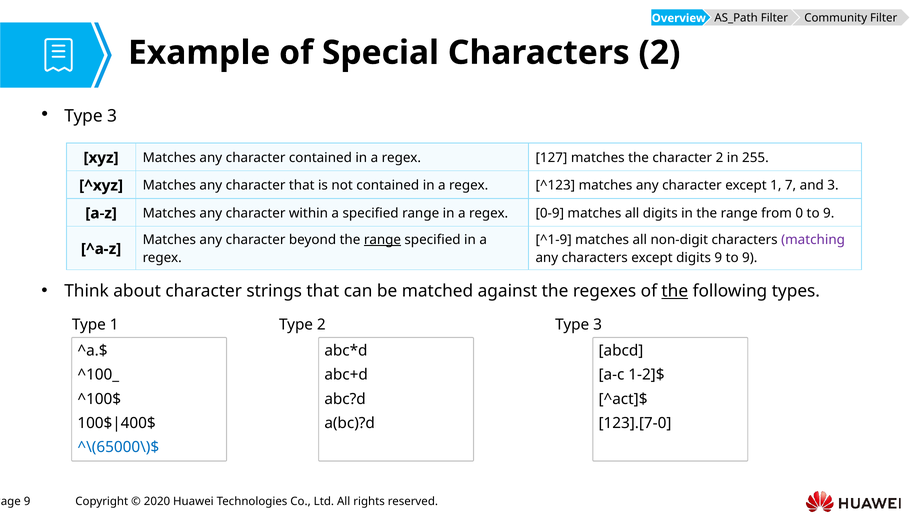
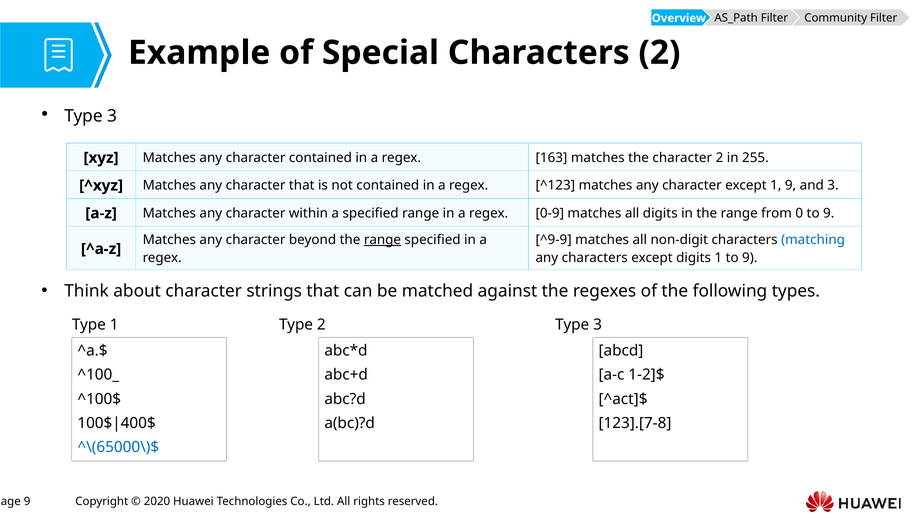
127: 127 -> 163 (551, 158)
1 7: 7 -> 9 (791, 185)
^1-9: ^1-9 -> ^9-9 (554, 240)
matching colour: purple -> blue (813, 240)
digits 9: 9 -> 1 (718, 258)
the underline: present -> none (675, 291)
123].[7-0: 123].[7-0 -> 123].[7-8 (635, 423)
